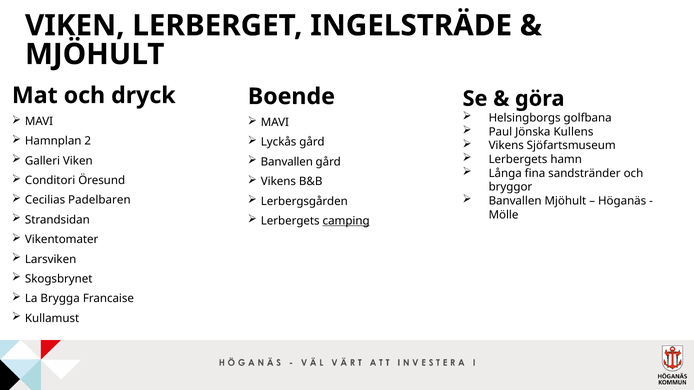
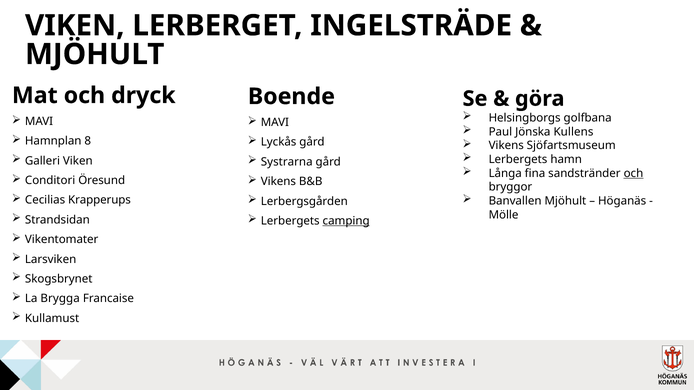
2: 2 -> 8 (88, 141)
Banvallen: Banvallen -> Systrarna (287, 162)
och underline: none -> present (633, 173)
Padelbaren: Padelbaren -> Krapperups (99, 200)
